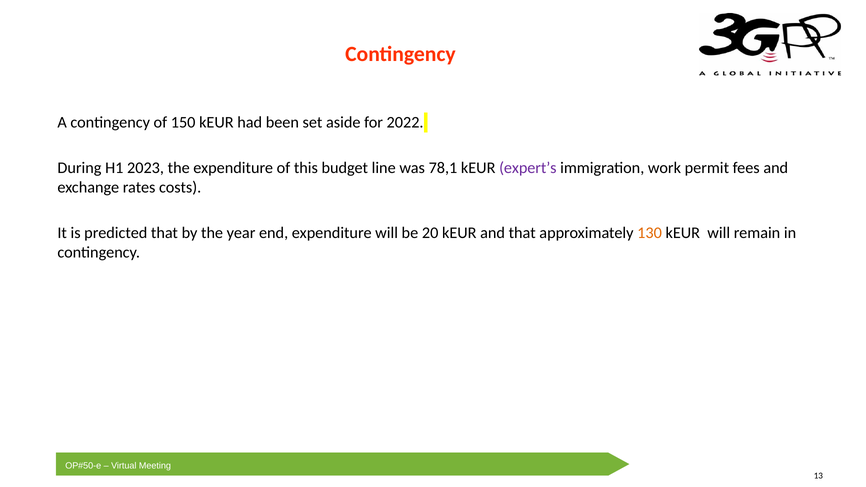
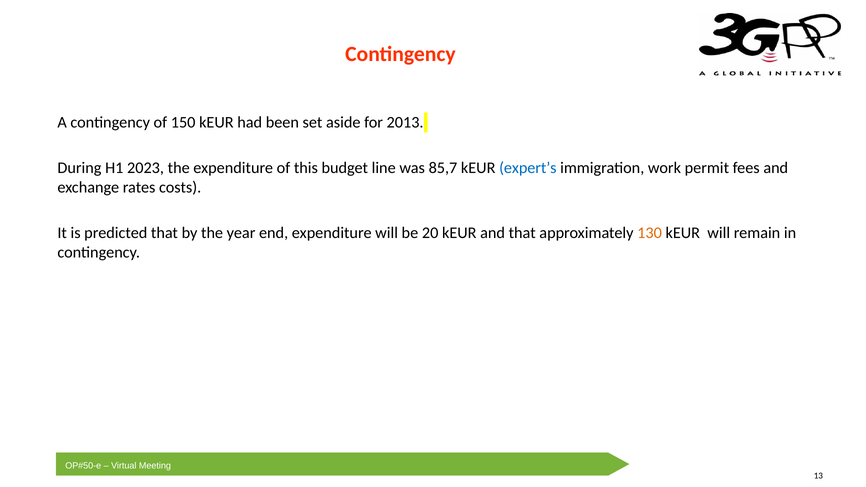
2022: 2022 -> 2013 (405, 123)
78,1: 78,1 -> 85,7 (443, 168)
expert’s colour: purple -> blue (528, 168)
